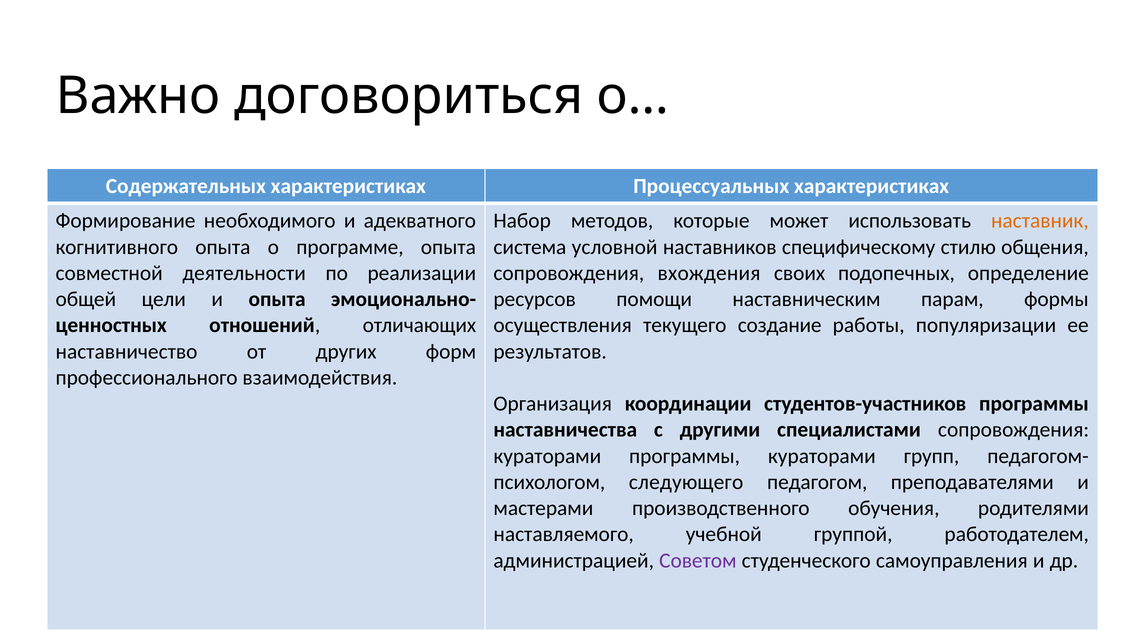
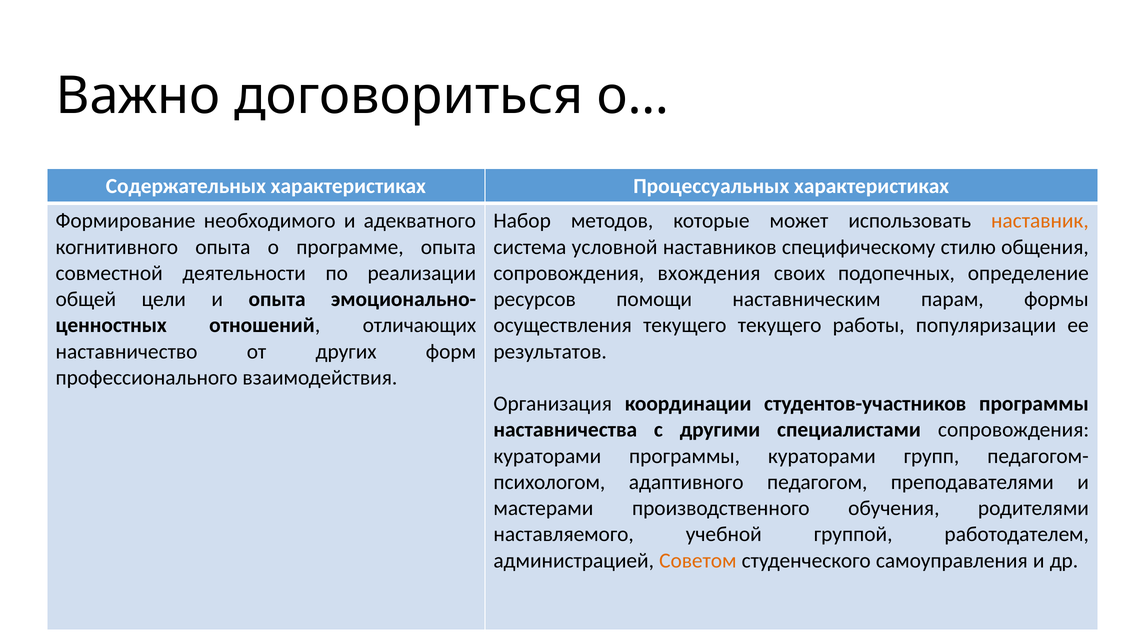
текущего создание: создание -> текущего (780, 325)
следующего: следующего -> адаптивного (686, 482)
Советом colour: purple -> orange (698, 560)
